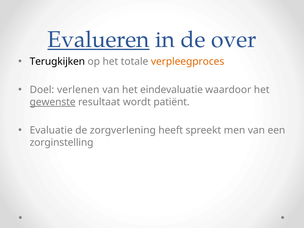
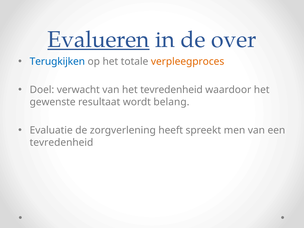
Terugkijken colour: black -> blue (57, 62)
verlenen: verlenen -> verwacht (78, 90)
het eindevaluatie: eindevaluatie -> tevredenheid (172, 90)
gewenste underline: present -> none (53, 102)
patiënt: patiënt -> belang (171, 102)
zorginstelling: zorginstelling -> tevredenheid (61, 143)
